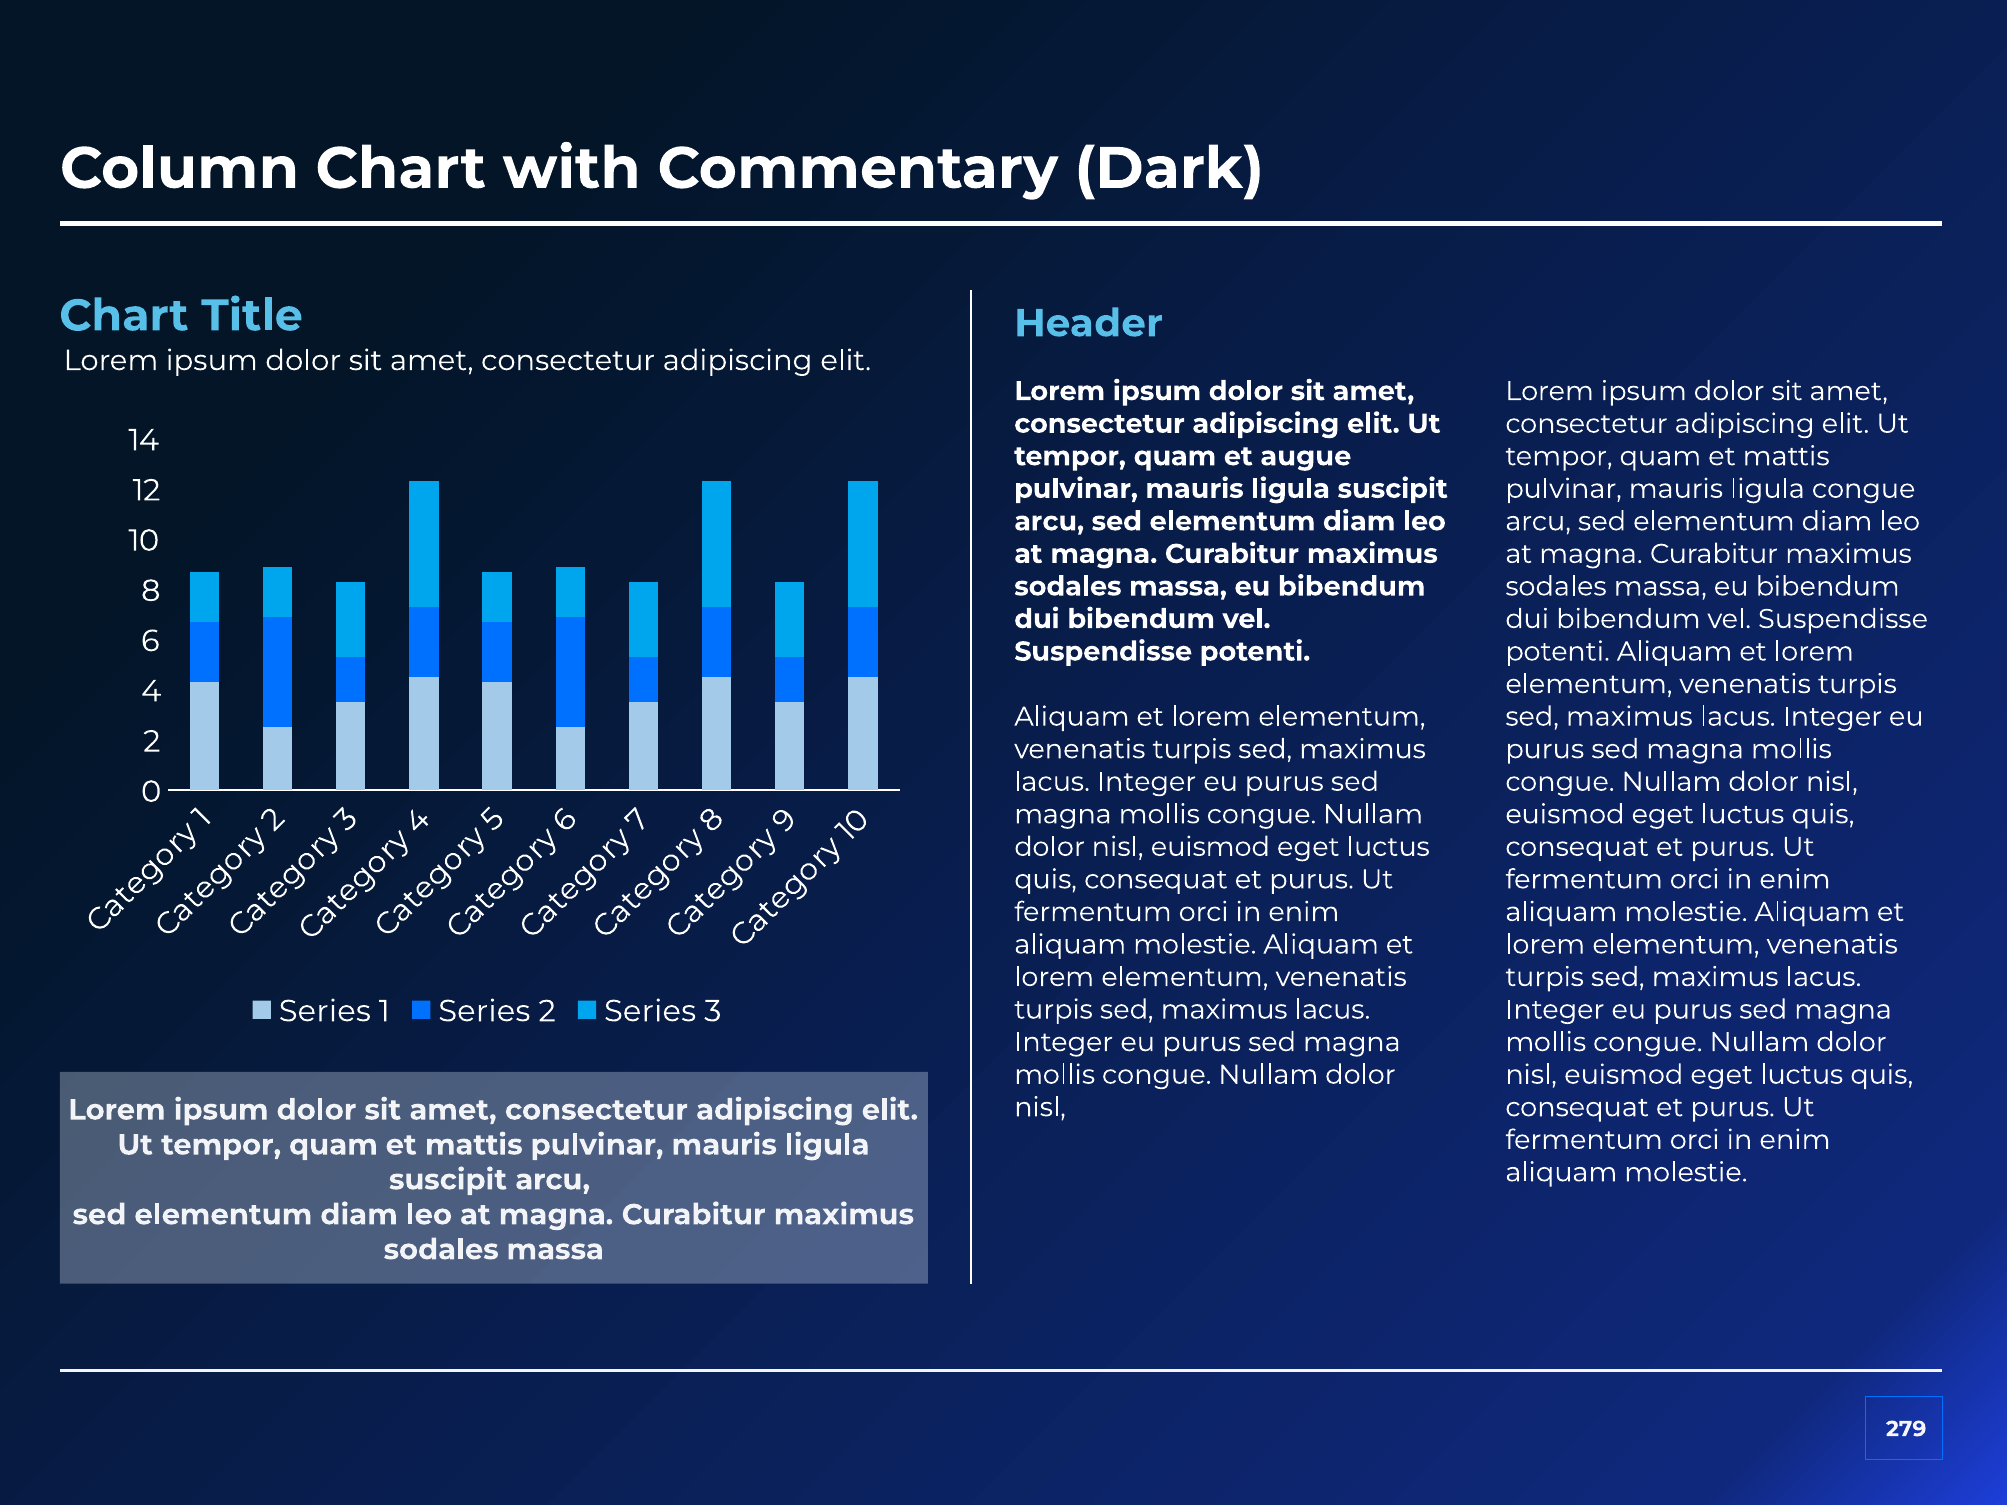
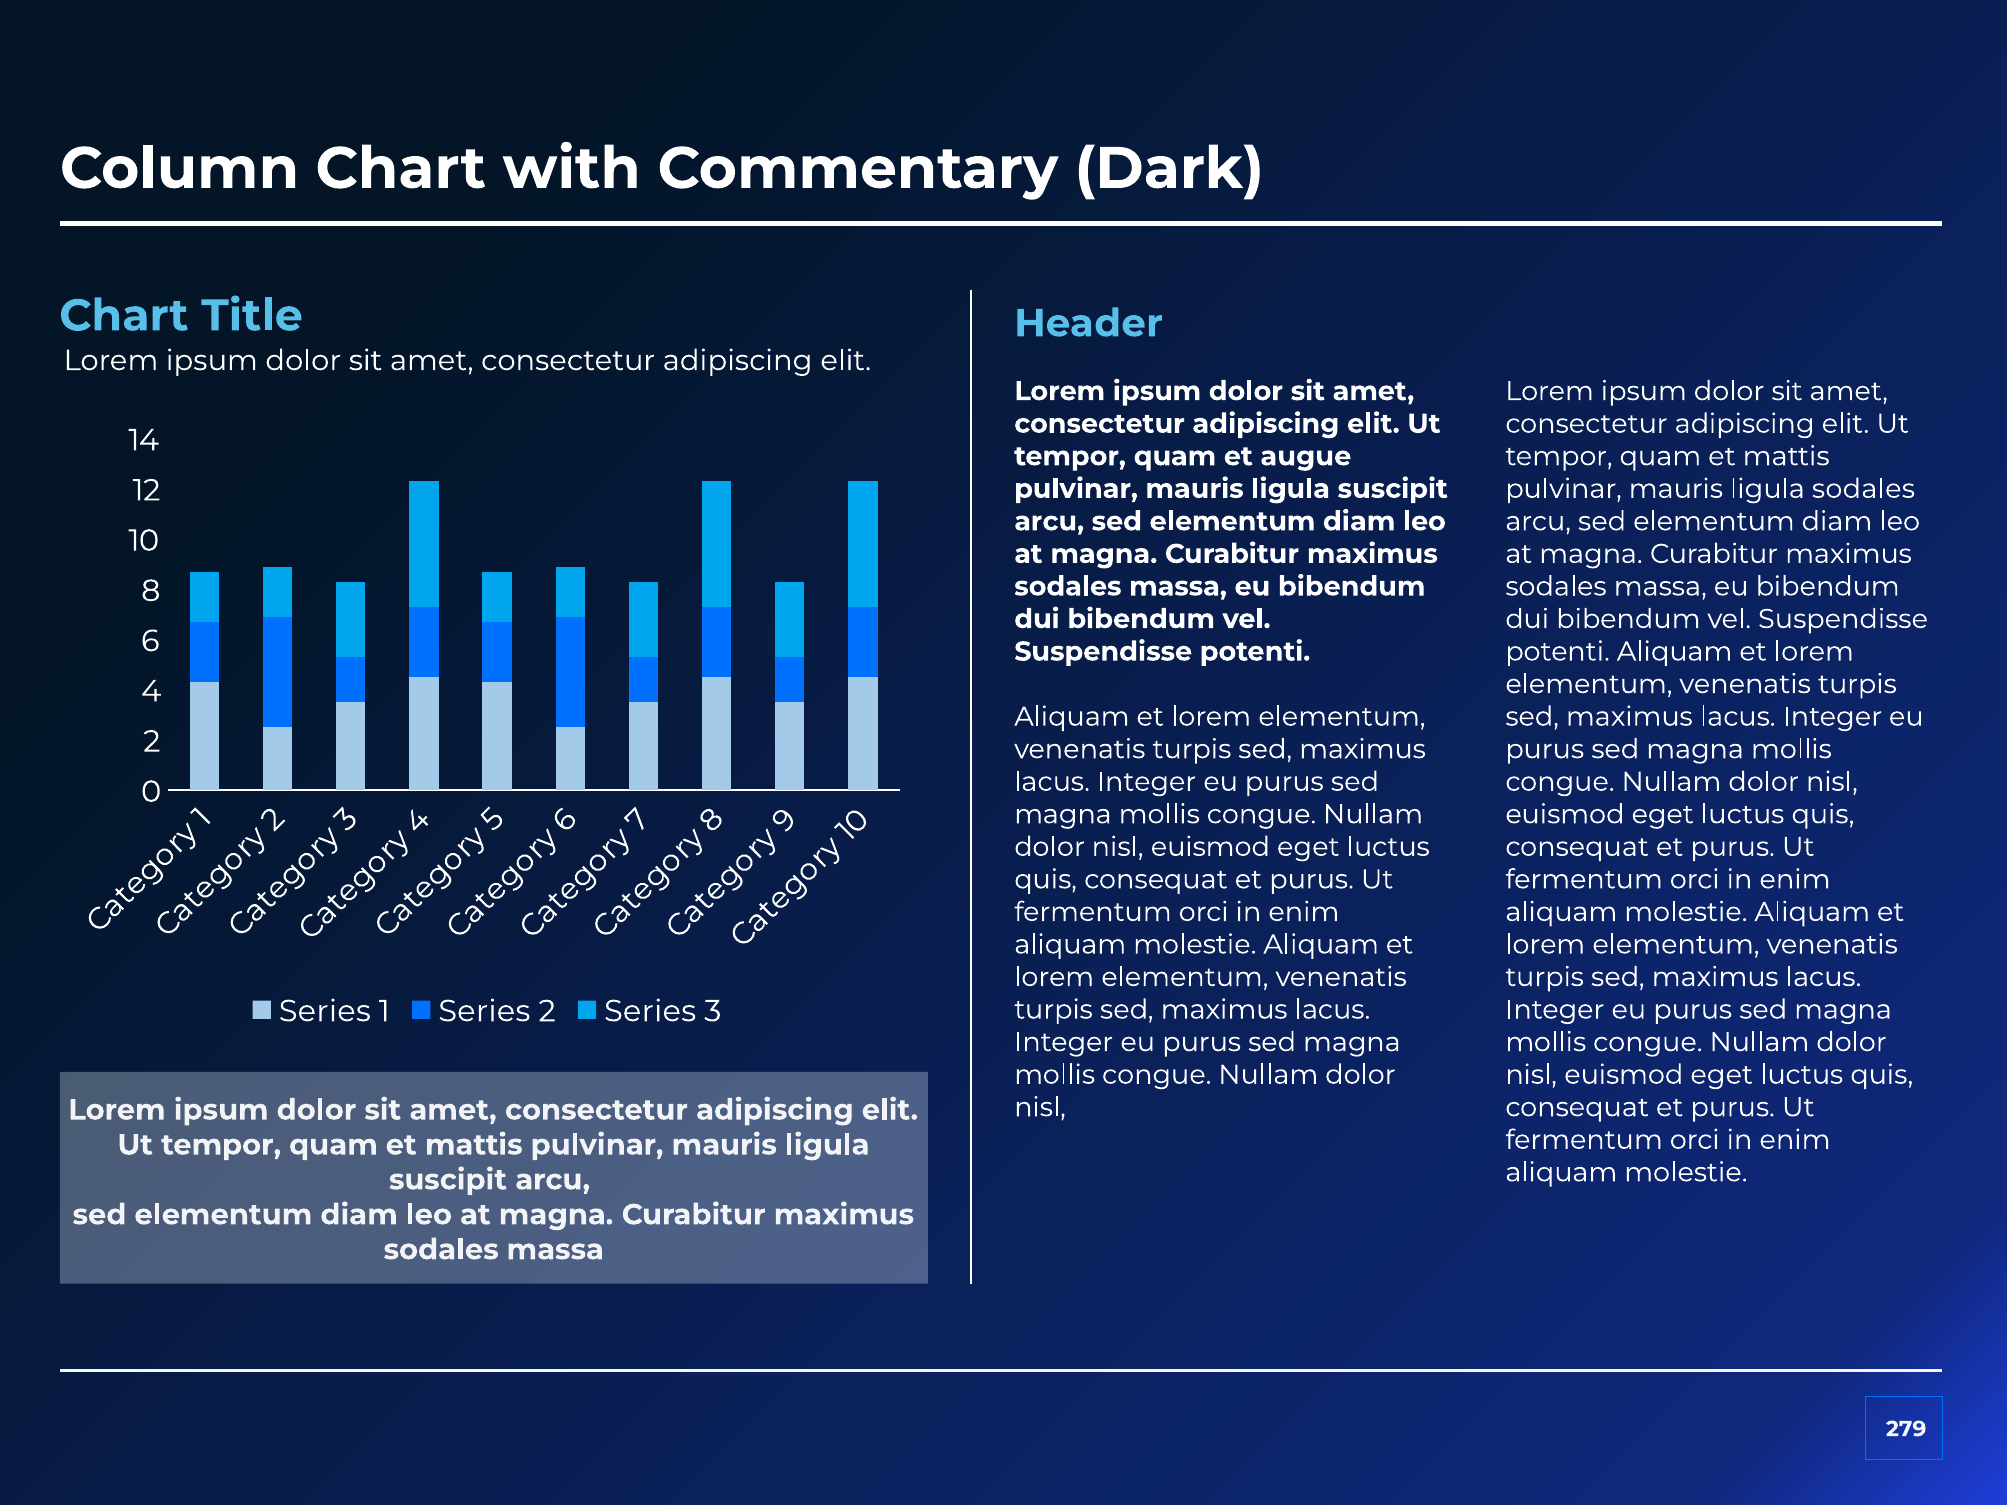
ligula congue: congue -> sodales (1863, 489)
